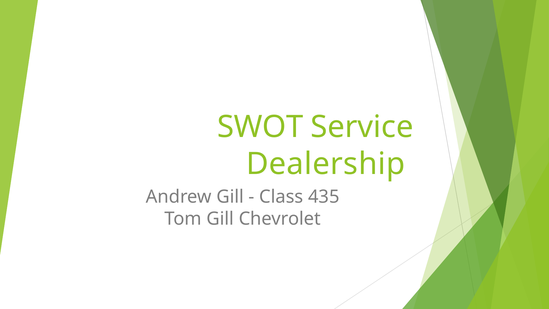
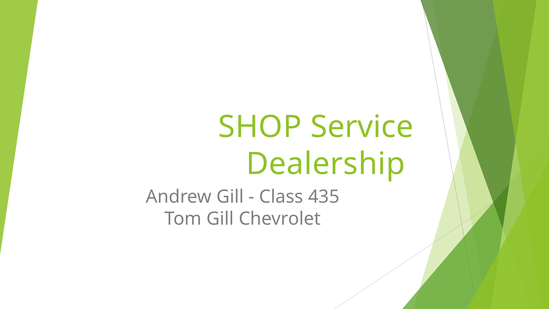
SWOT: SWOT -> SHOP (260, 127)
